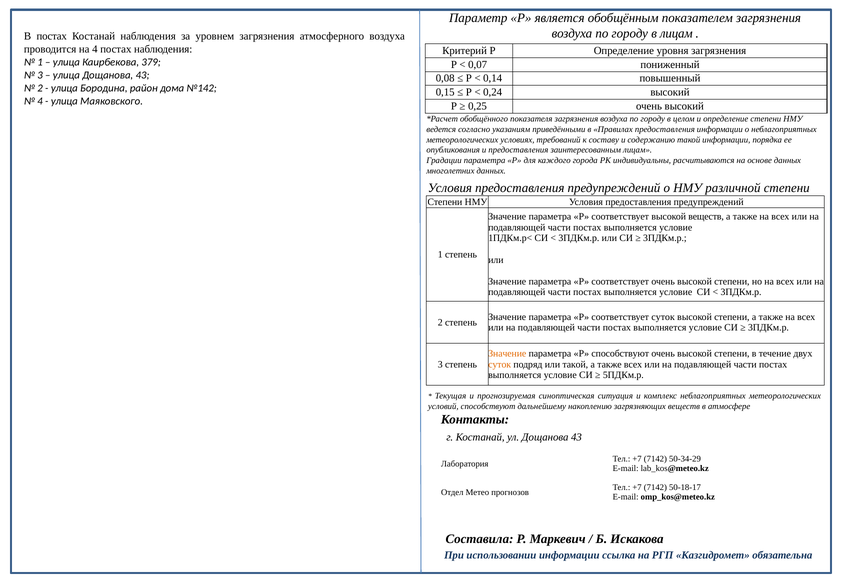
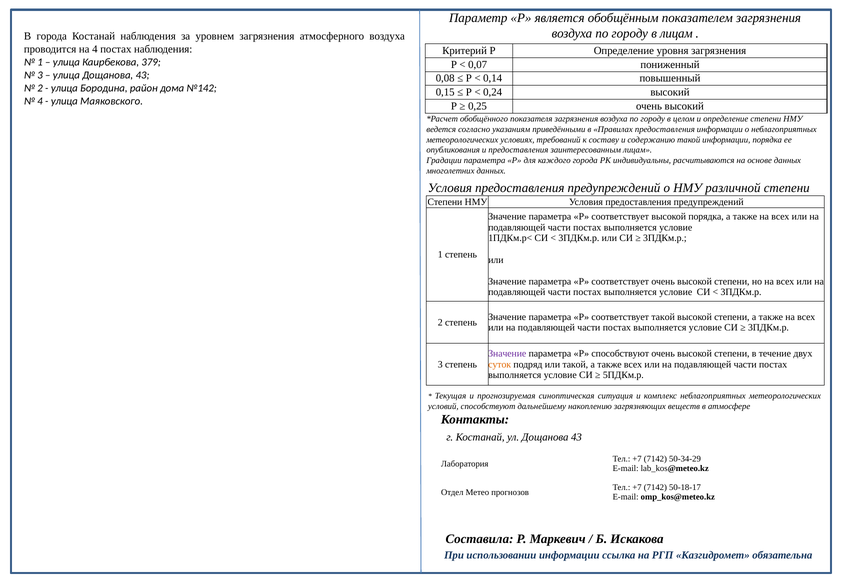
В постах: постах -> города (52, 36)
высокой веществ: веществ -> порядка (706, 217)
соответствует суток: суток -> такой (663, 317)
Значение colour: orange -> purple (507, 354)
